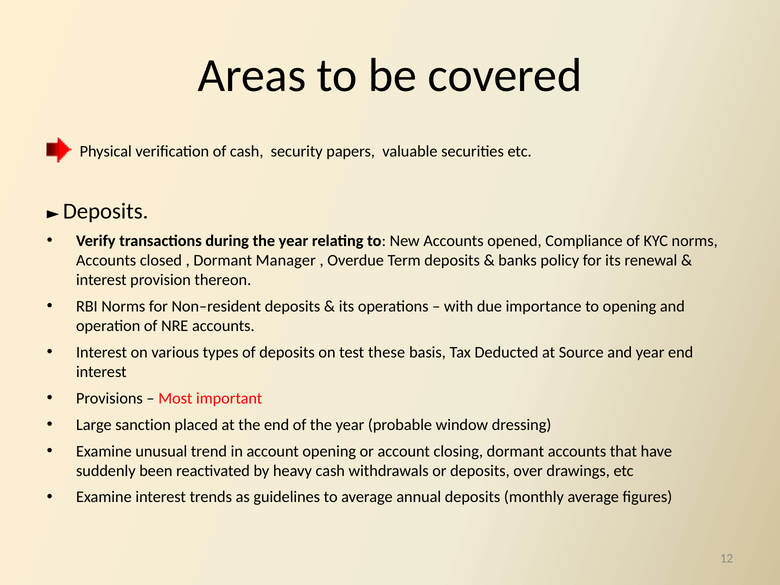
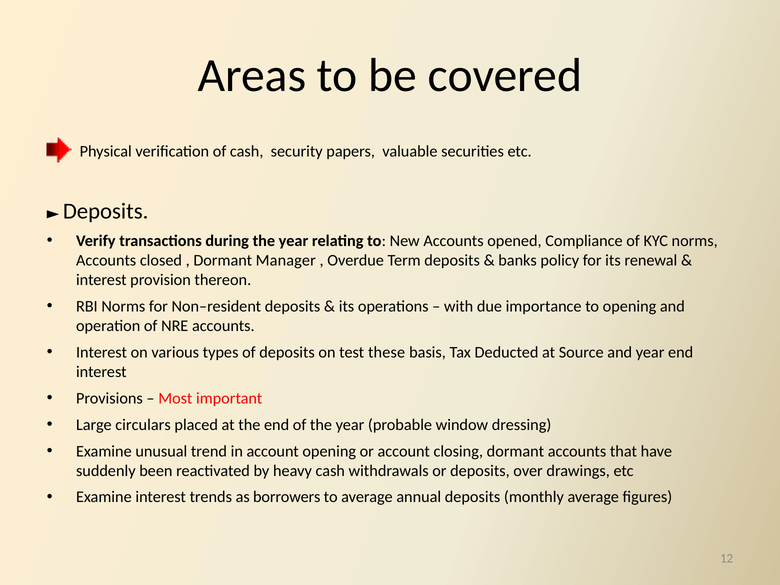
sanction: sanction -> circulars (143, 425)
guidelines: guidelines -> borrowers (287, 497)
